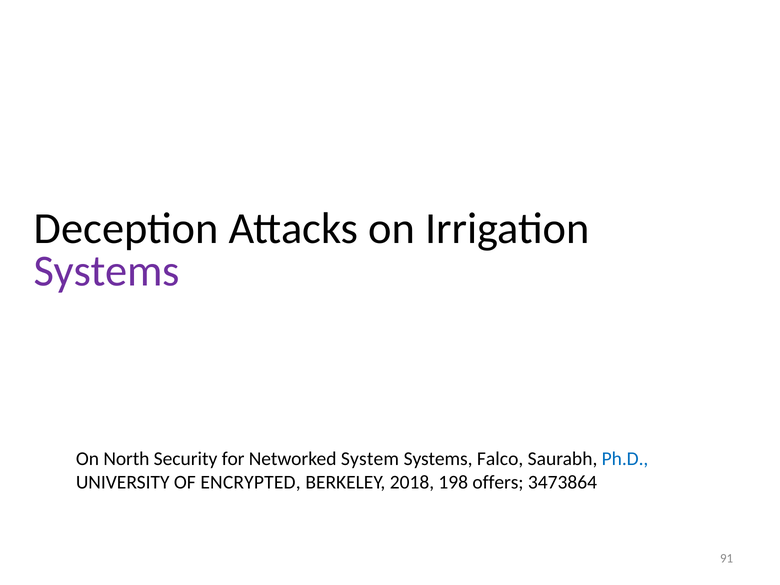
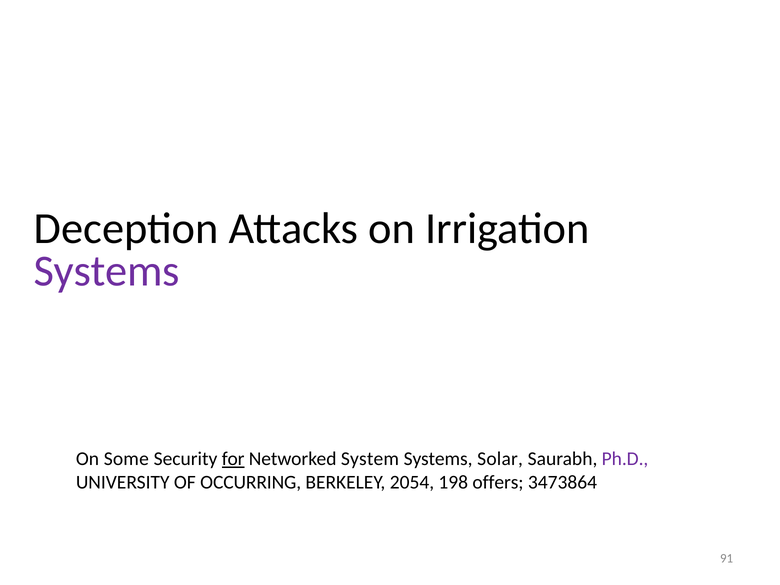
North: North -> Some (126, 459)
for underline: none -> present (233, 459)
Falco: Falco -> Solar (500, 459)
Ph.D colour: blue -> purple (625, 459)
ENCRYPTED: ENCRYPTED -> OCCURRING (251, 482)
2018: 2018 -> 2054 (412, 482)
